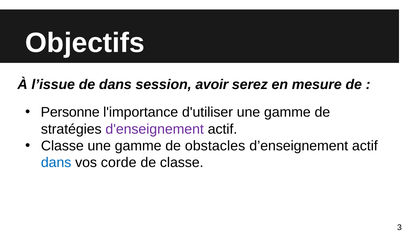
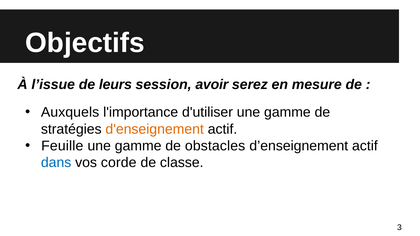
de dans: dans -> leurs (115, 85)
Personne: Personne -> Auxquels (70, 112)
d'enseignement colour: purple -> orange (155, 129)
Classe: Classe -> Feuille (62, 146)
